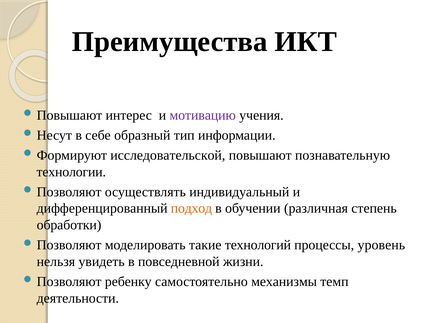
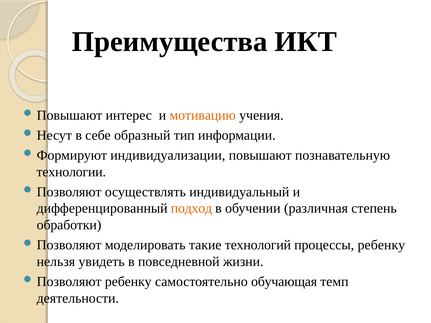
мотивацию colour: purple -> orange (203, 115)
исследовательской: исследовательской -> индивидуализации (168, 155)
процессы уровень: уровень -> ребенку (381, 245)
механизмы: механизмы -> обучающая (284, 282)
